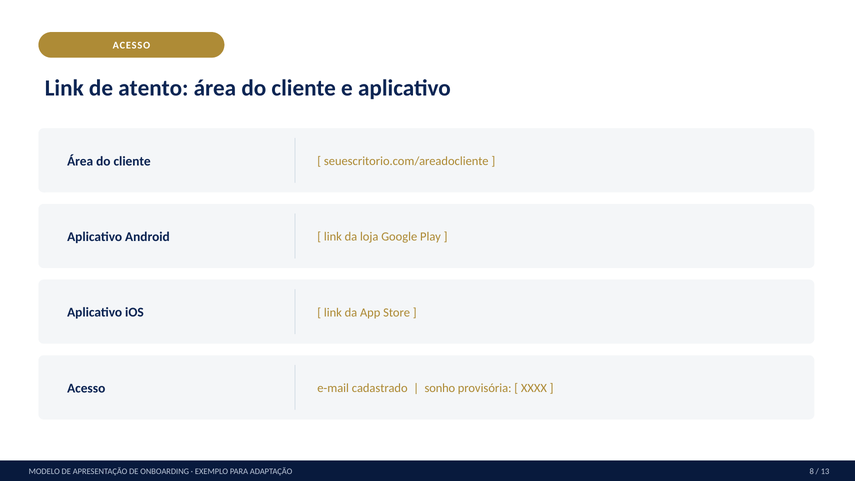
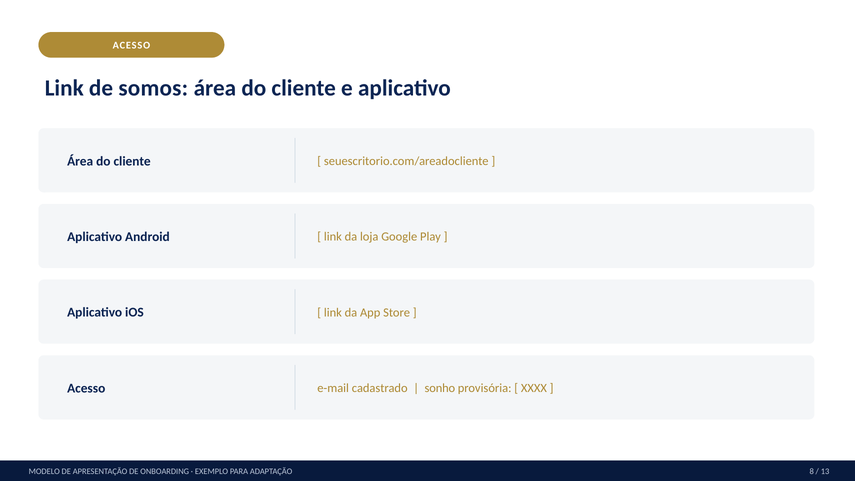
atento: atento -> somos (153, 88)
